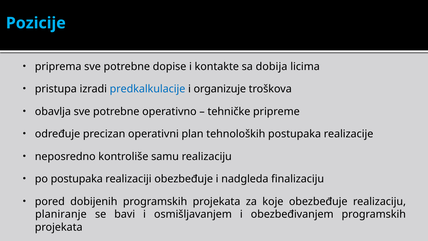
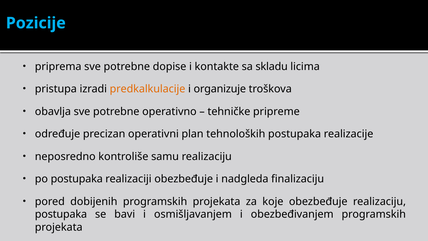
dobija: dobija -> skladu (272, 67)
predkalkulacije colour: blue -> orange (148, 89)
planiranje: planiranje -> postupaka (61, 214)
